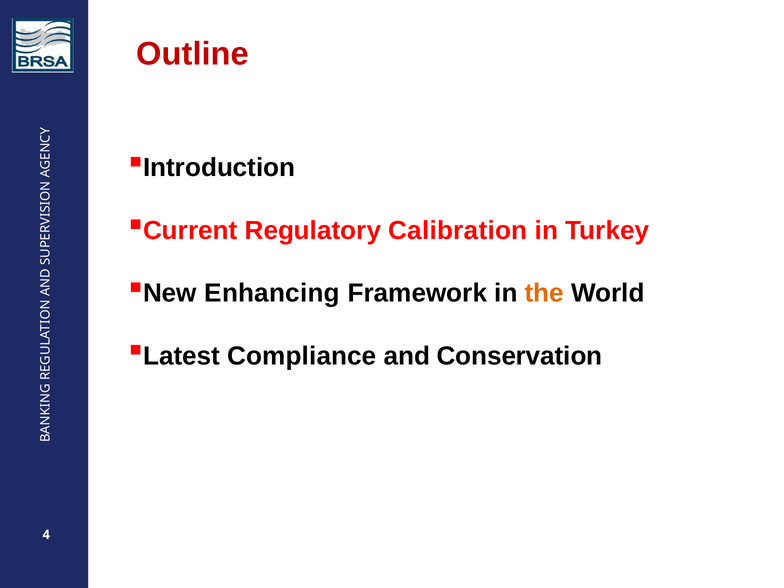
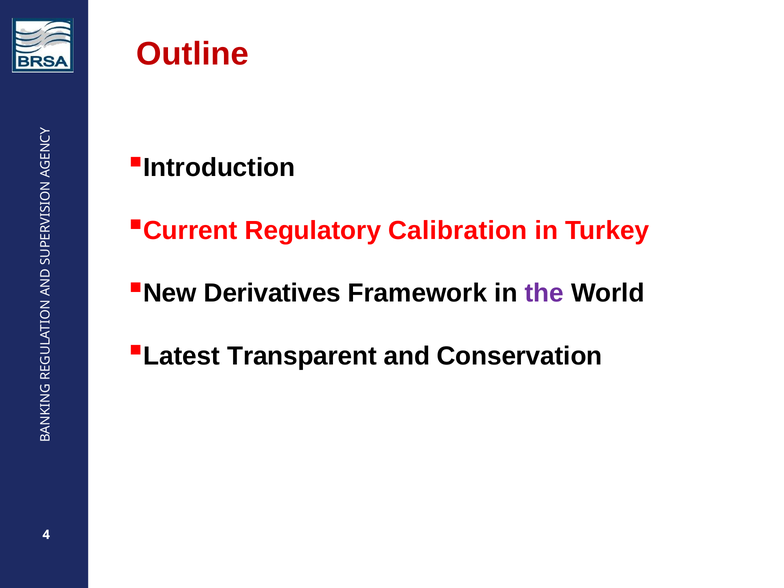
Enhancing: Enhancing -> Derivatives (272, 293)
the colour: orange -> purple (544, 293)
Compliance: Compliance -> Transparent (302, 356)
